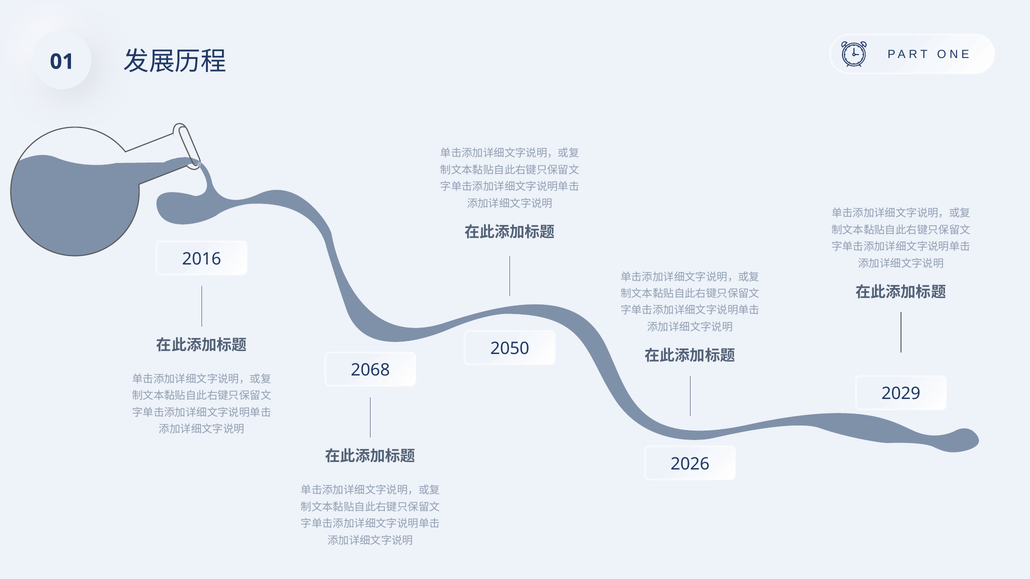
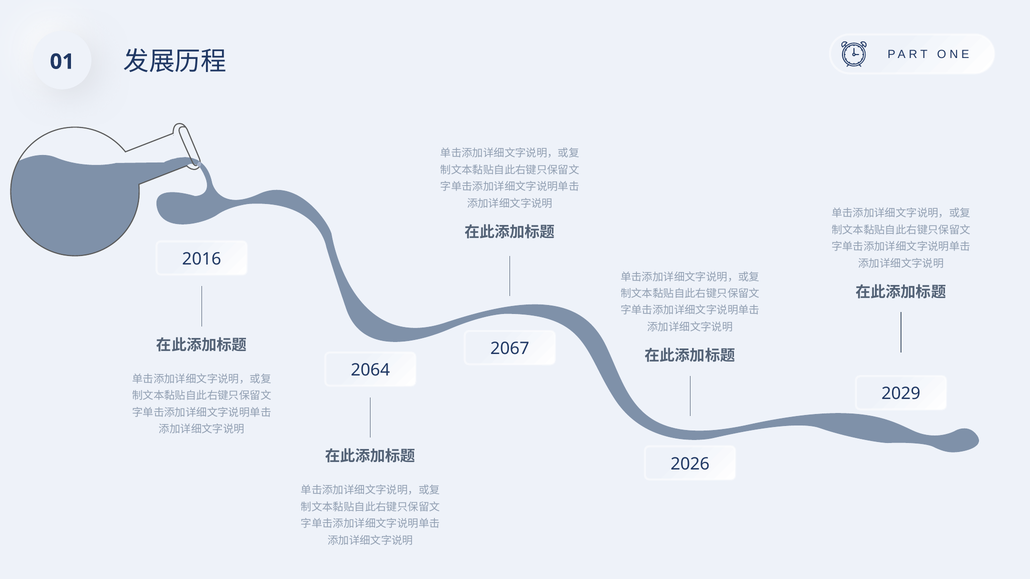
2050: 2050 -> 2067 (510, 349)
2068: 2068 -> 2064 (370, 370)
